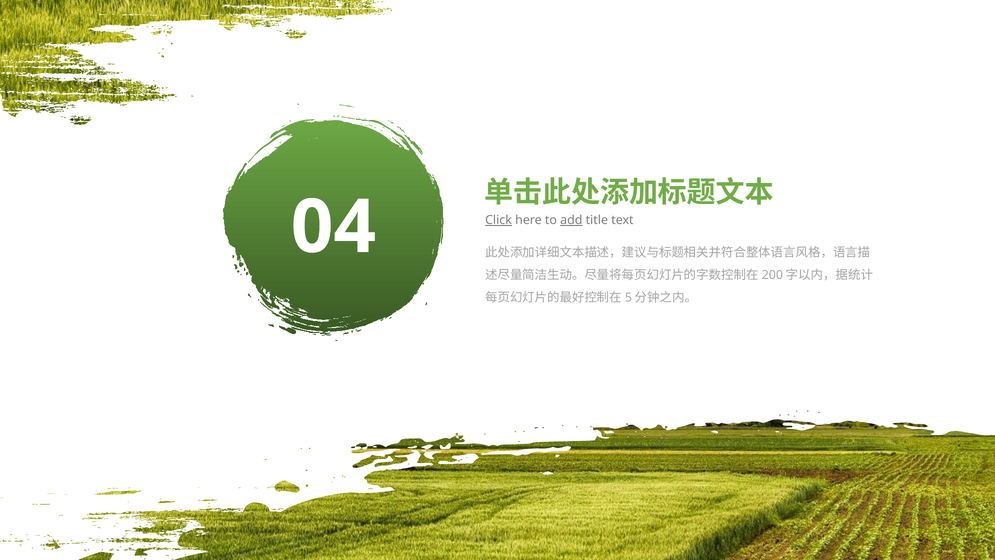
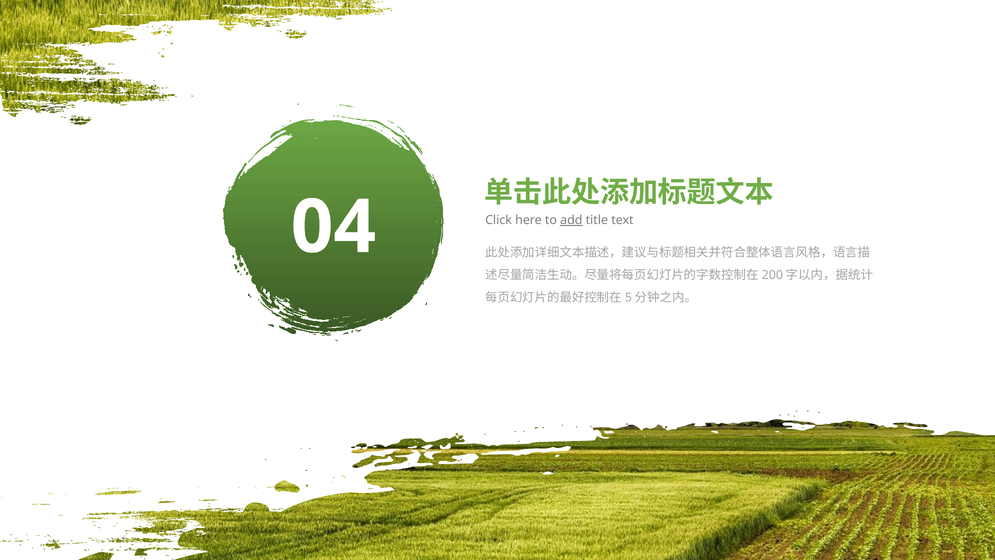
Click underline: present -> none (499, 220)
